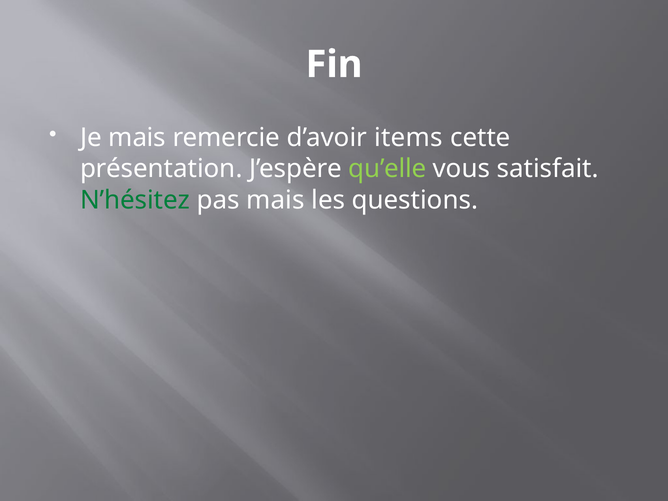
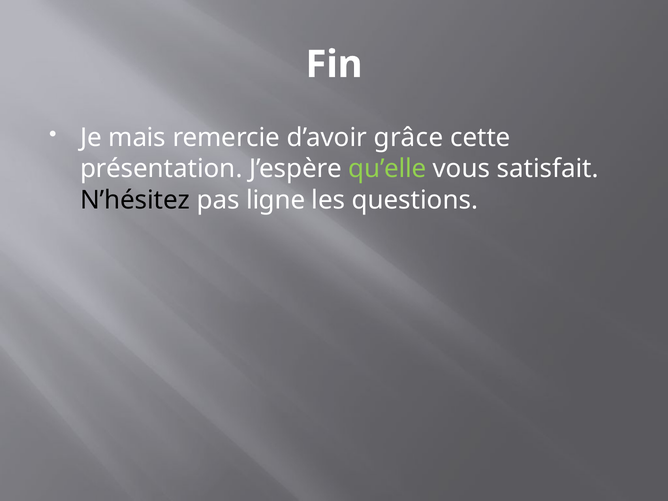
items: items -> grâce (408, 138)
N’hésitez colour: green -> black (135, 200)
pas mais: mais -> ligne (276, 200)
